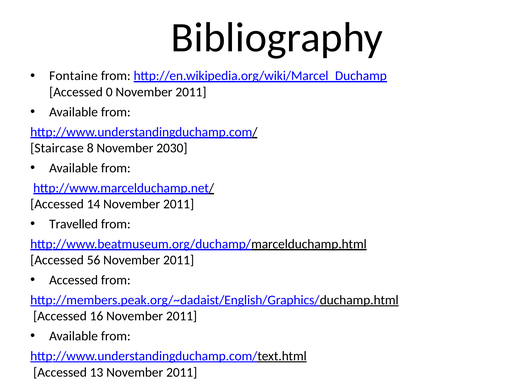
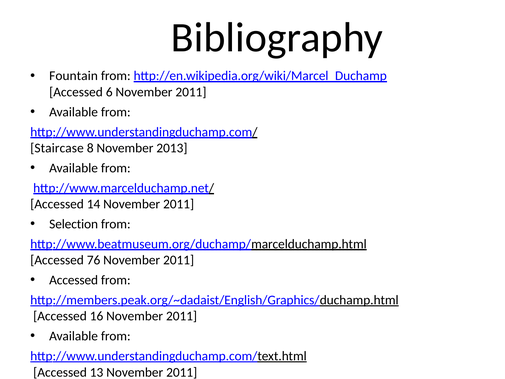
Fontaine: Fontaine -> Fountain (74, 76)
0: 0 -> 6 (109, 92)
2030: 2030 -> 2013 (172, 148)
Travelled: Travelled -> Selection (74, 224)
56: 56 -> 76 (94, 260)
